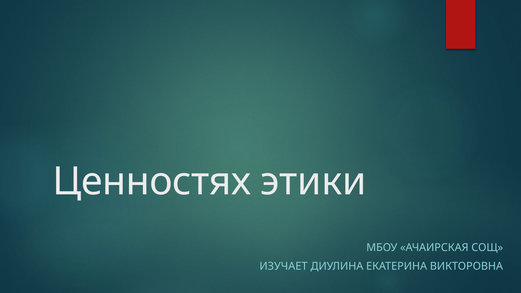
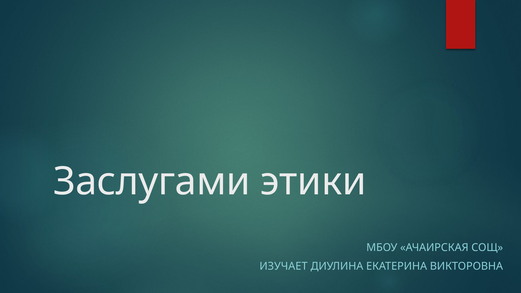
Ценностях: Ценностях -> Заслугами (152, 181)
